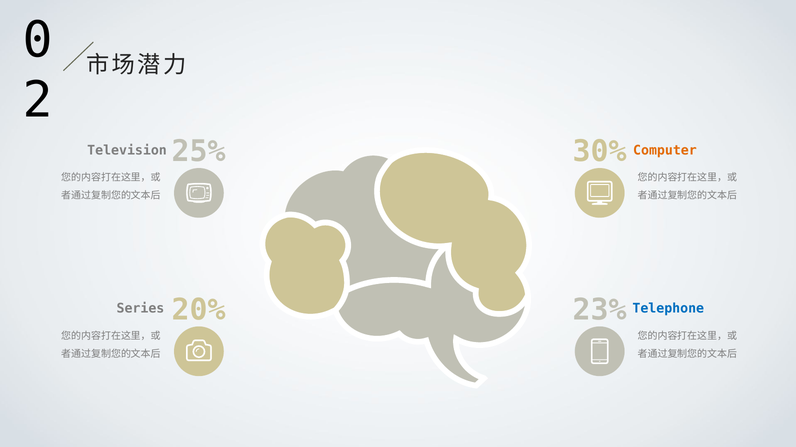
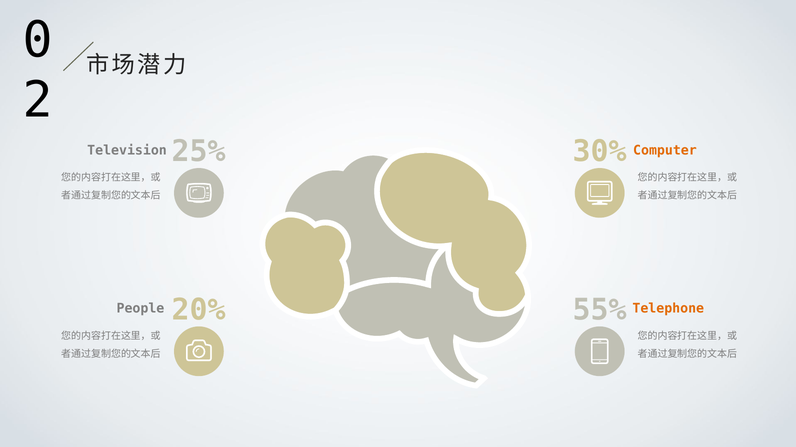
23%: 23% -> 55% (600, 310)
Series: Series -> People (140, 309)
Telephone colour: blue -> orange (668, 309)
